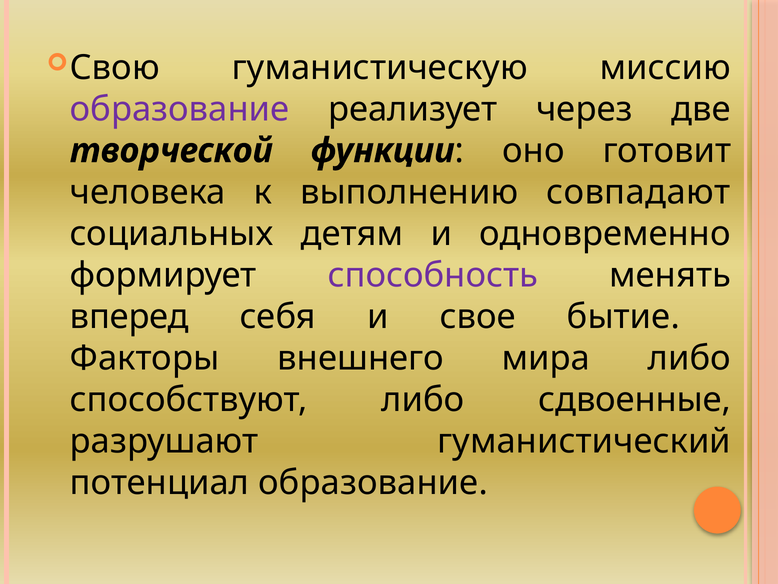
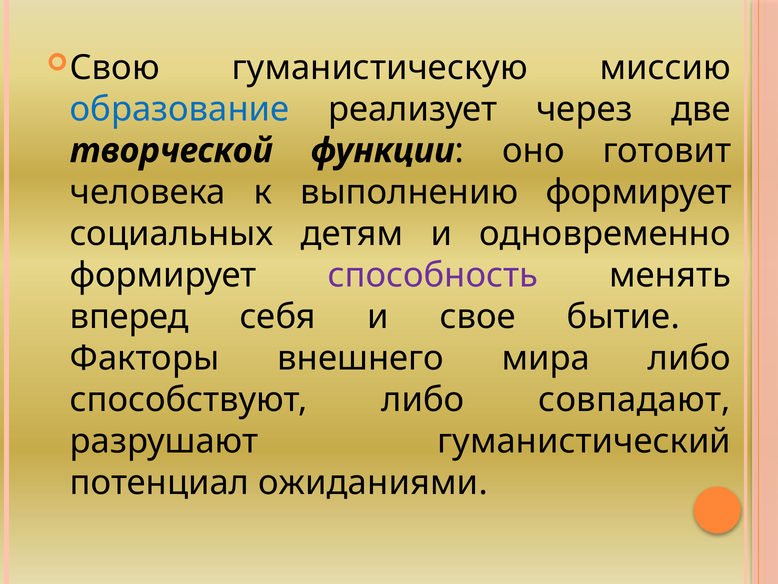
образование colour: purple -> blue (180, 109)
выполнению совпадают: совпадают -> формирует (639, 192)
сдвоенные: сдвоенные -> совпадают (635, 400)
потенциал образование: образование -> ожиданиями (373, 483)
